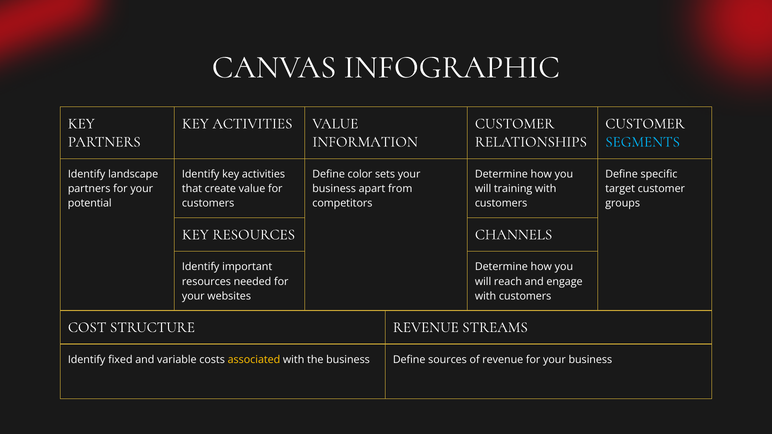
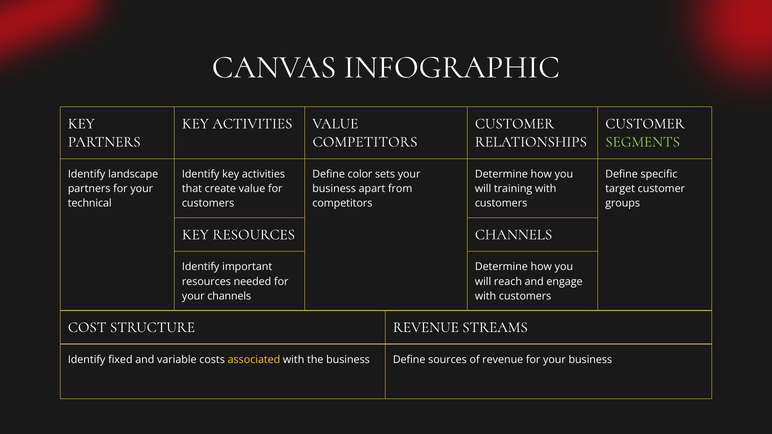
INFORMATION: INFORMATION -> COMPETITORS (365, 142)
SEGMENTS colour: light blue -> light green (643, 142)
potential: potential -> technical (90, 203)
your websites: websites -> channels (229, 296)
